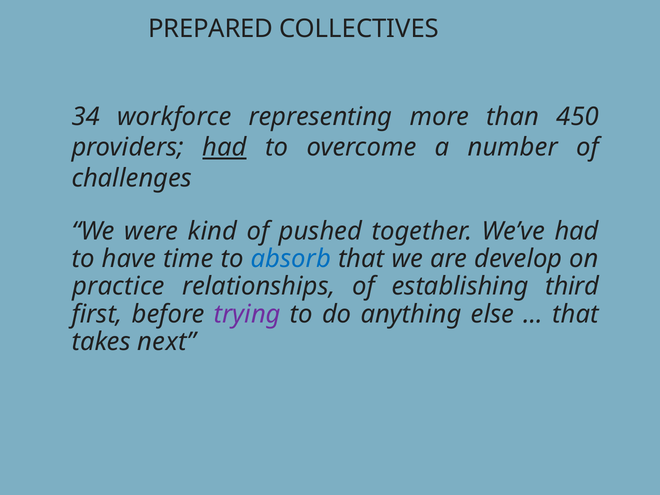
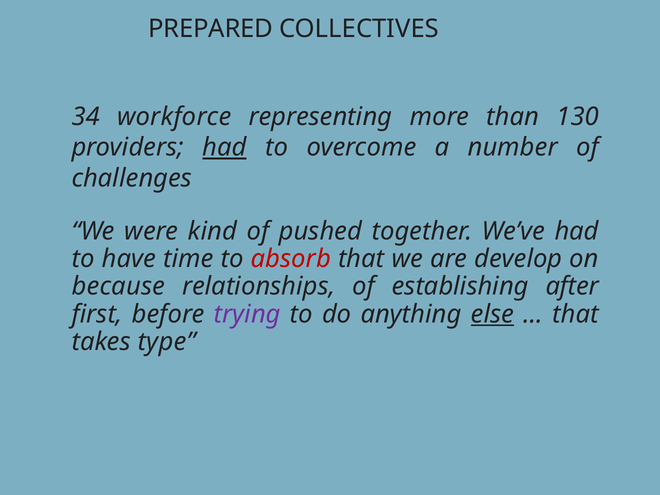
450: 450 -> 130 (578, 117)
absorb colour: blue -> red (291, 259)
practice: practice -> because (118, 286)
third: third -> after (572, 286)
else underline: none -> present (492, 314)
next: next -> type (167, 342)
